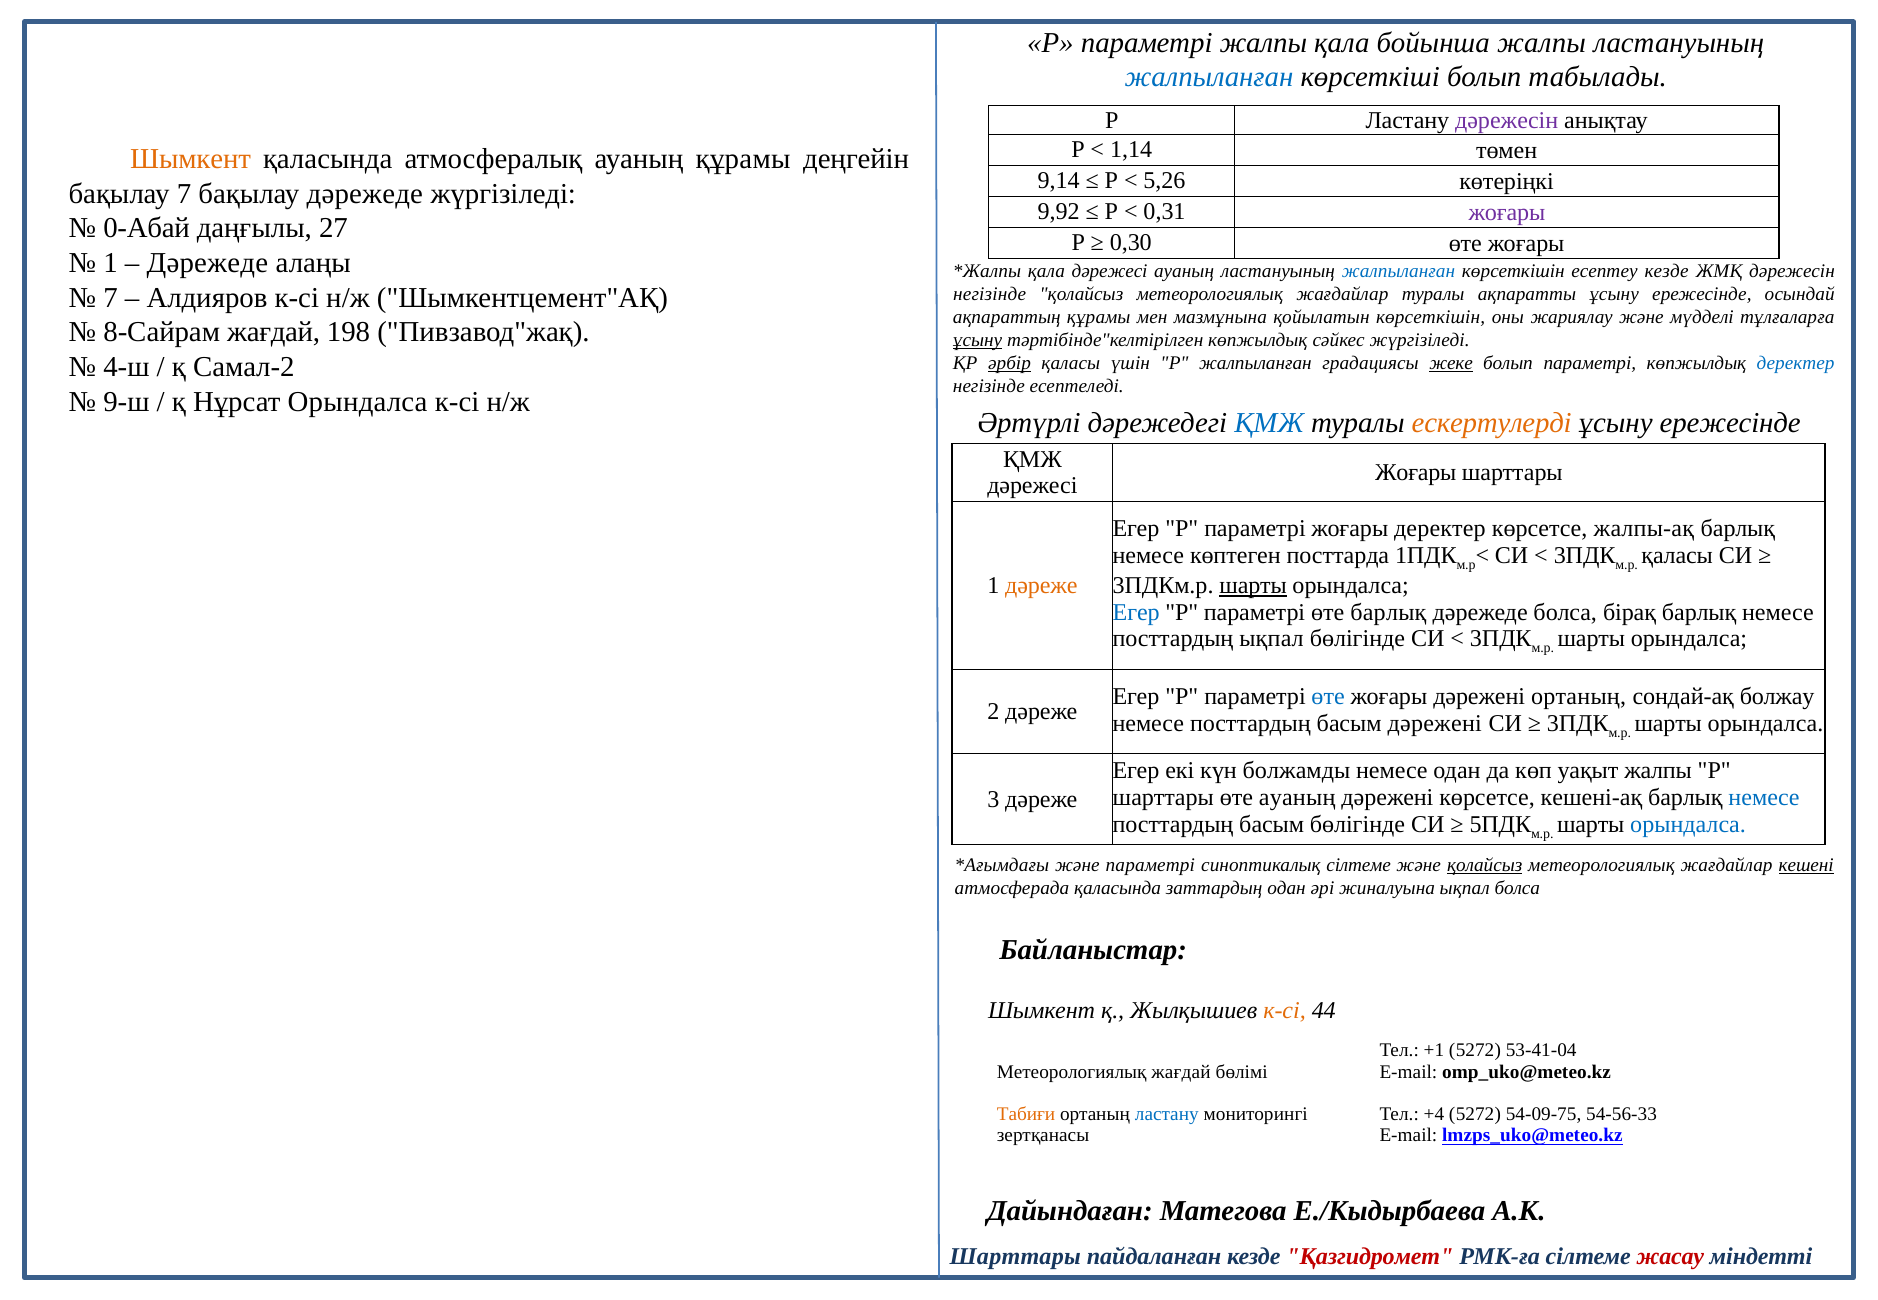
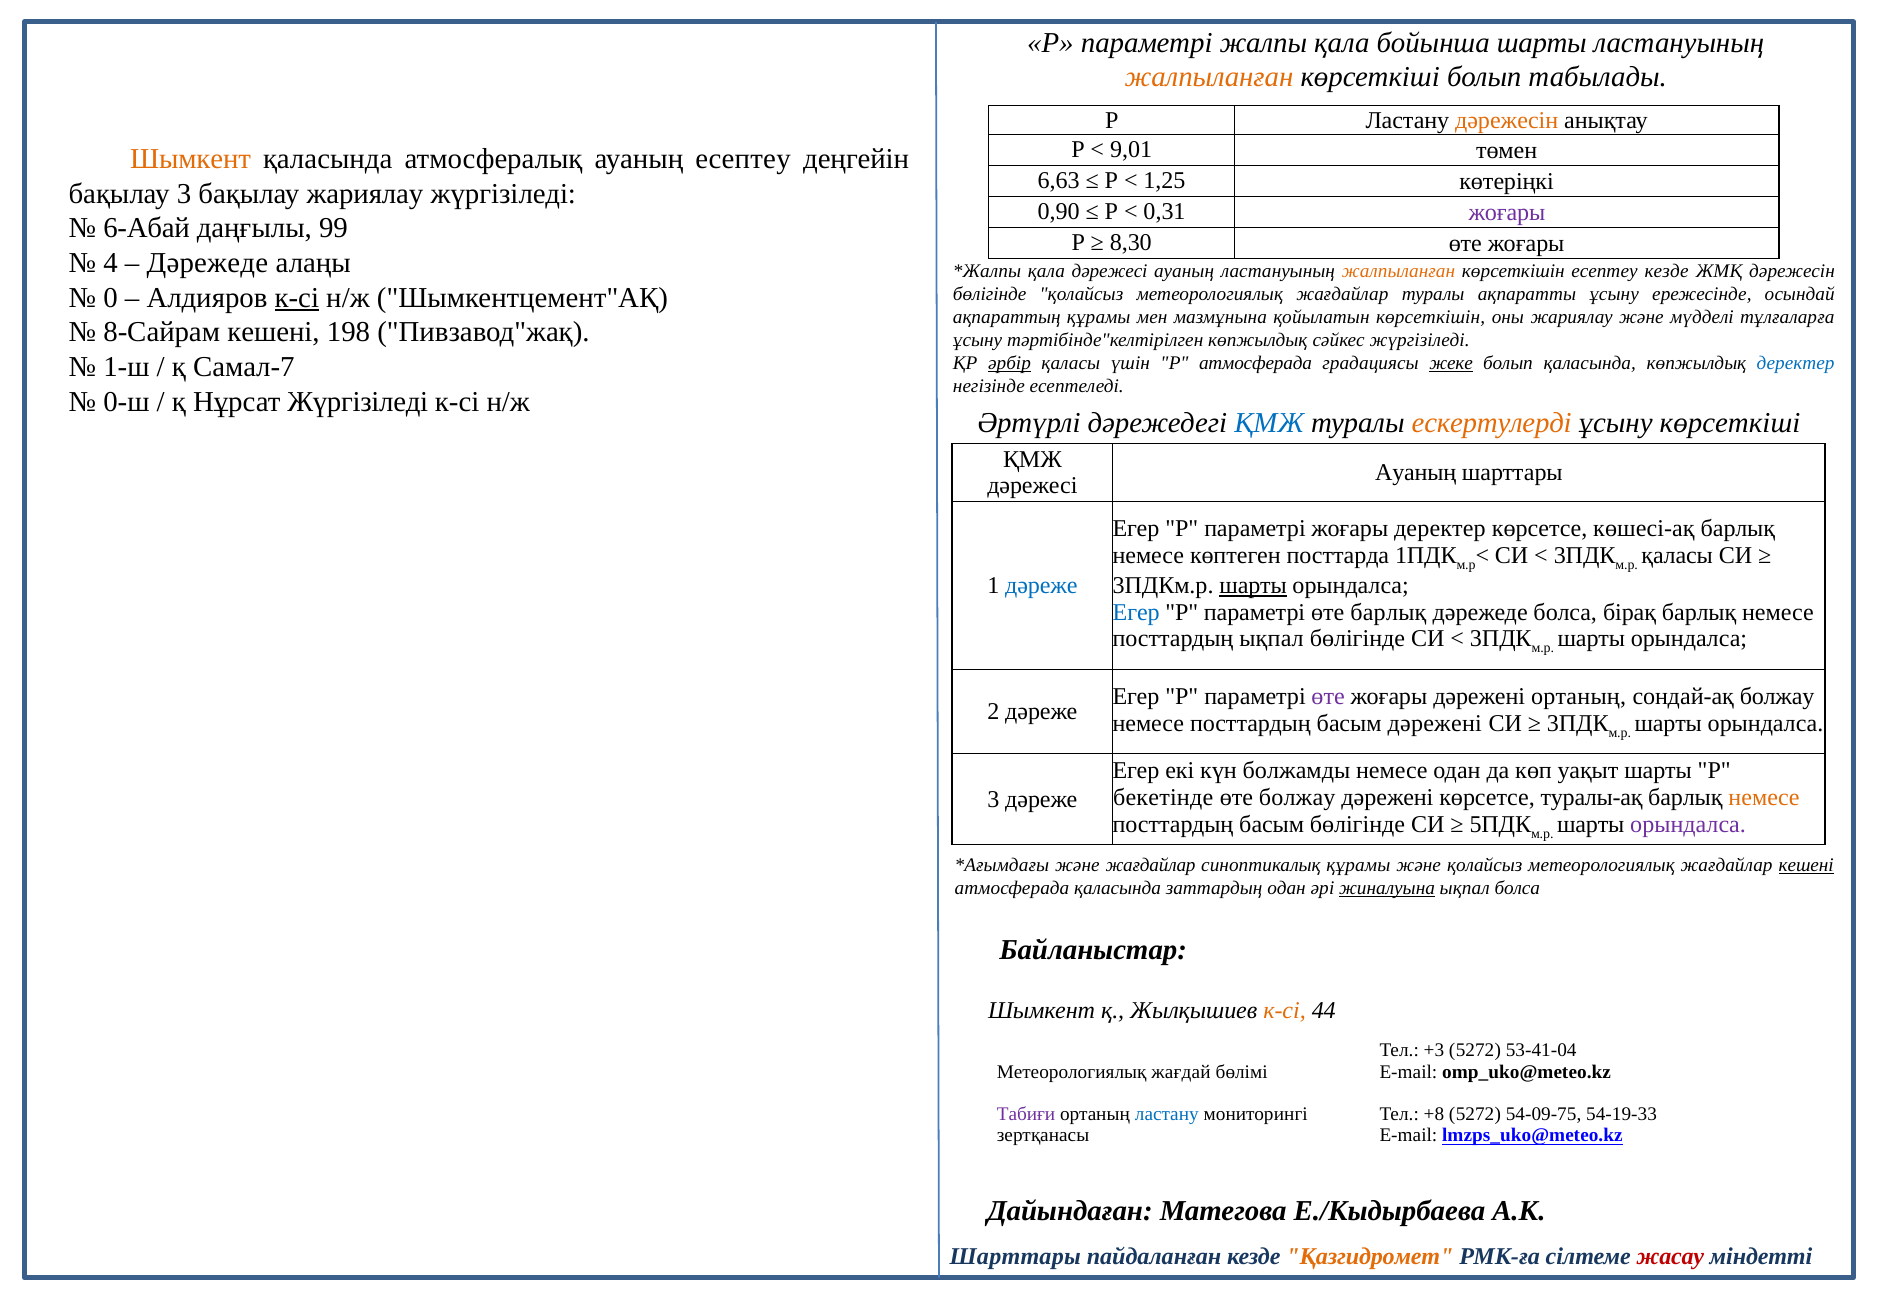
бойынша жалпы: жалпы -> шарты (1542, 43)
жалпыланған colour: blue -> orange (1209, 77)
дәрежесін colour: purple -> orange (1507, 120)
1,14: 1,14 -> 9,01 (1131, 150)
ауаның құрамы: құрамы -> есептеу (743, 159)
9,14: 9,14 -> 6,63 (1059, 181)
5,26: 5,26 -> 1,25 (1164, 181)
бақылау 7: 7 -> 3 (184, 194)
бақылау дәрежеде: дәрежеде -> жариялау (365, 194)
9,92: 9,92 -> 0,90 (1059, 212)
0-Абай: 0-Абай -> 6-Абай (147, 228)
27: 27 -> 99 (333, 228)
0,30: 0,30 -> 8,30 (1131, 243)
1: 1 -> 4 (111, 263)
жалпыланған colour: blue -> orange (1399, 271)
7: 7 -> 0 (111, 298)
к-сі underline: none -> present (297, 298)
негізінде: негізінде -> бөлігінде (990, 294)
8-Сайрам жағдай: жағдай -> кешені (273, 332)
ұсыну underline: present -> none (978, 340)
4-ш: 4-ш -> 1-ш (126, 367)
Самал-2: Самал-2 -> Самал-7 (244, 367)
Р жалпыланған: жалпыланған -> атмосферада (1255, 363)
болып параметрі: параметрі -> қаласында (1590, 363)
9-ш: 9-ш -> 0-ш (126, 402)
Нұрсат Орындалса: Орындалса -> Жүргізіледі (358, 402)
ережесінде: ережесінде -> көрсеткіші (1730, 423)
Жоғары: Жоғары -> Ауаның (1416, 473)
жалпы-ақ: жалпы-ақ -> көшесі-ақ (1644, 529)
дәреже colour: orange -> blue (1041, 586)
өте colour: blue -> purple (1328, 697)
уақыт жалпы: жалпы -> шарты (1658, 771)
шарттары: шарттары -> бекетінде (1163, 798)
өте ауаның: ауаның -> болжау (1297, 798)
кешені-ақ: кешені-ақ -> туралы-ақ (1592, 798)
немесе colour: blue -> orange (1764, 798)
орындалса colour: blue -> purple (1688, 824)
және параметрі: параметрі -> жағдайлар (1151, 865)
синоптикалық сілтеме: сілтеме -> құрамы (1358, 865)
қолайсыз underline: present -> none (1485, 865)
жиналуына underline: none -> present (1387, 888)
+1: +1 -> +3 (1434, 1051)
Табиғи colour: orange -> purple (1026, 1114)
+4: +4 -> +8 (1434, 1114)
54-56-33: 54-56-33 -> 54-19-33 (1622, 1114)
Қазгидромет colour: red -> orange (1370, 1257)
